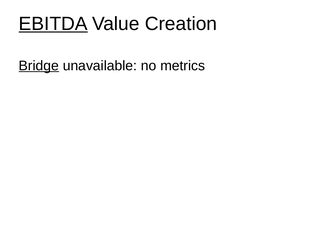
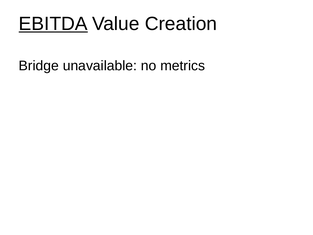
Bridge underline: present -> none (39, 66)
